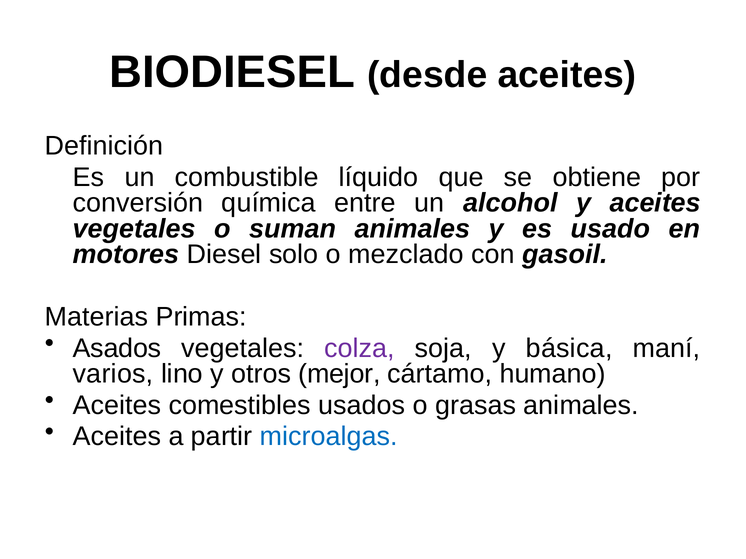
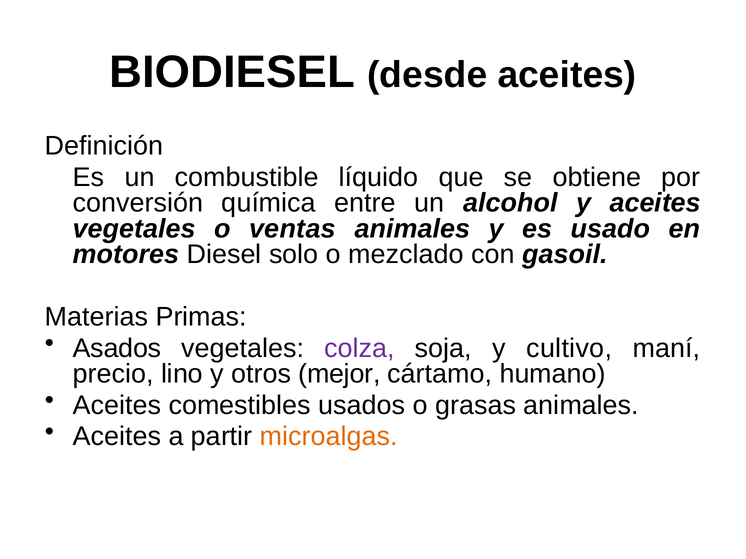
suman: suman -> ventas (293, 229)
básica: básica -> cultivo (569, 348)
varios: varios -> precio (113, 374)
microalgas colour: blue -> orange (329, 437)
